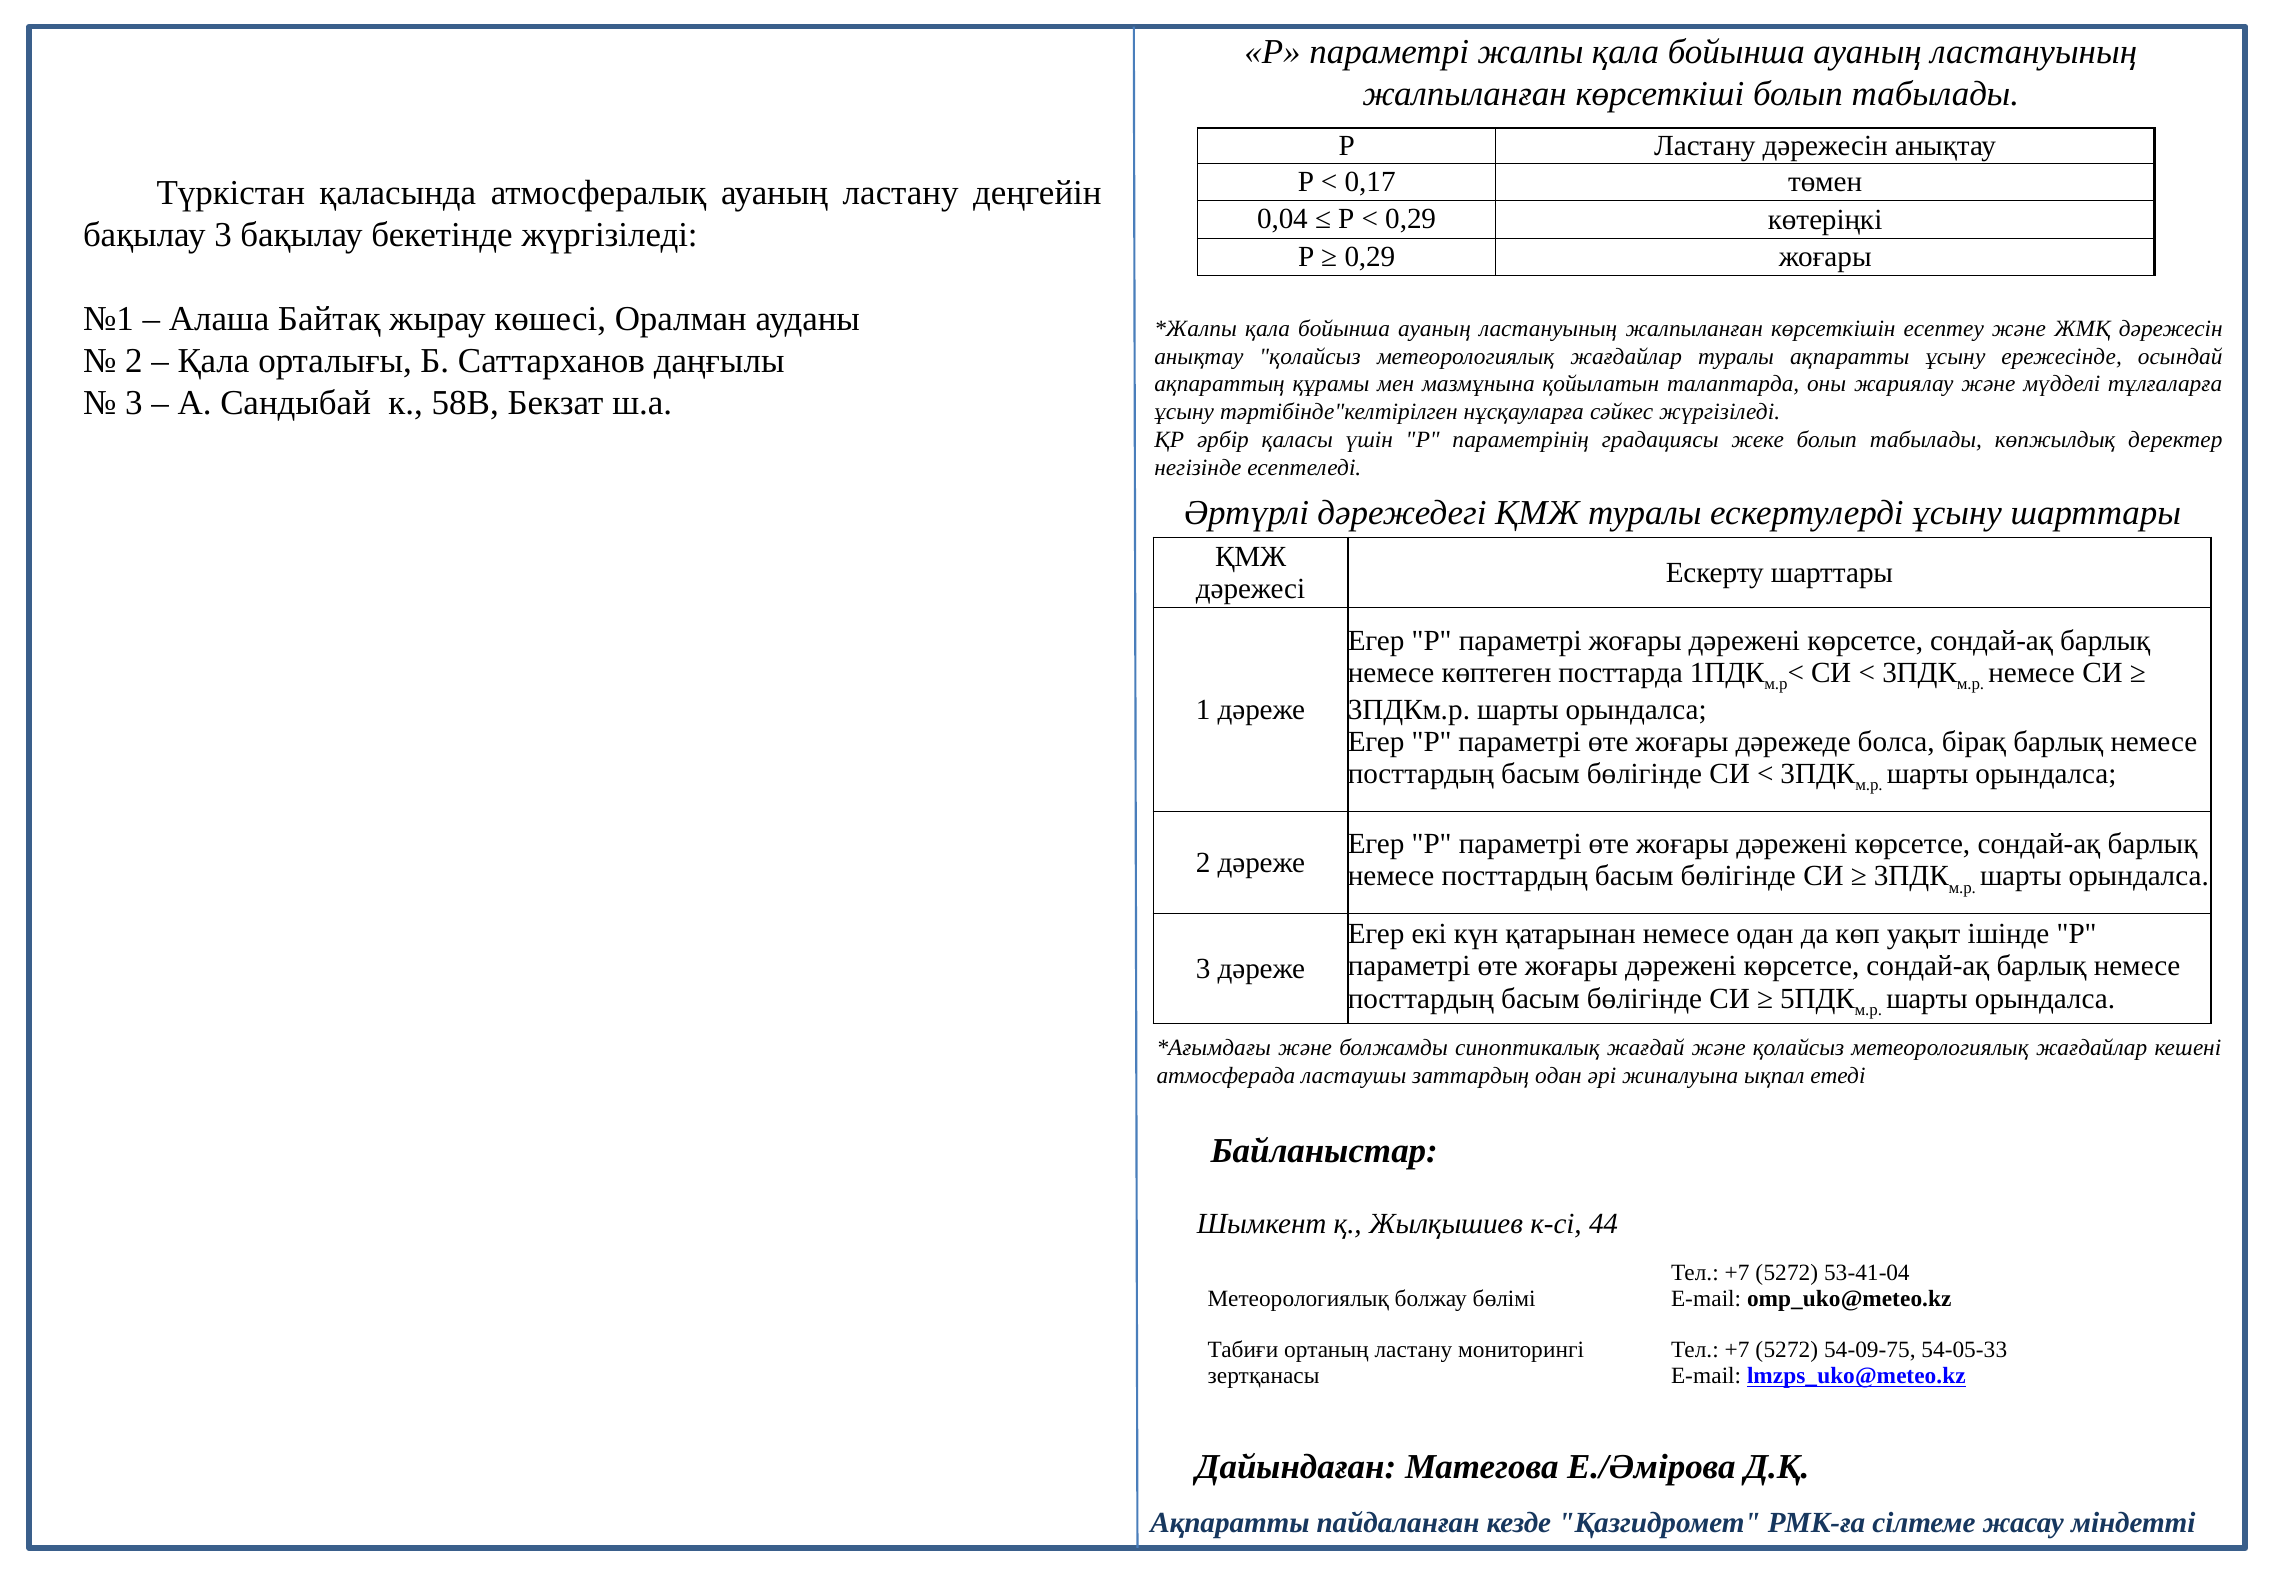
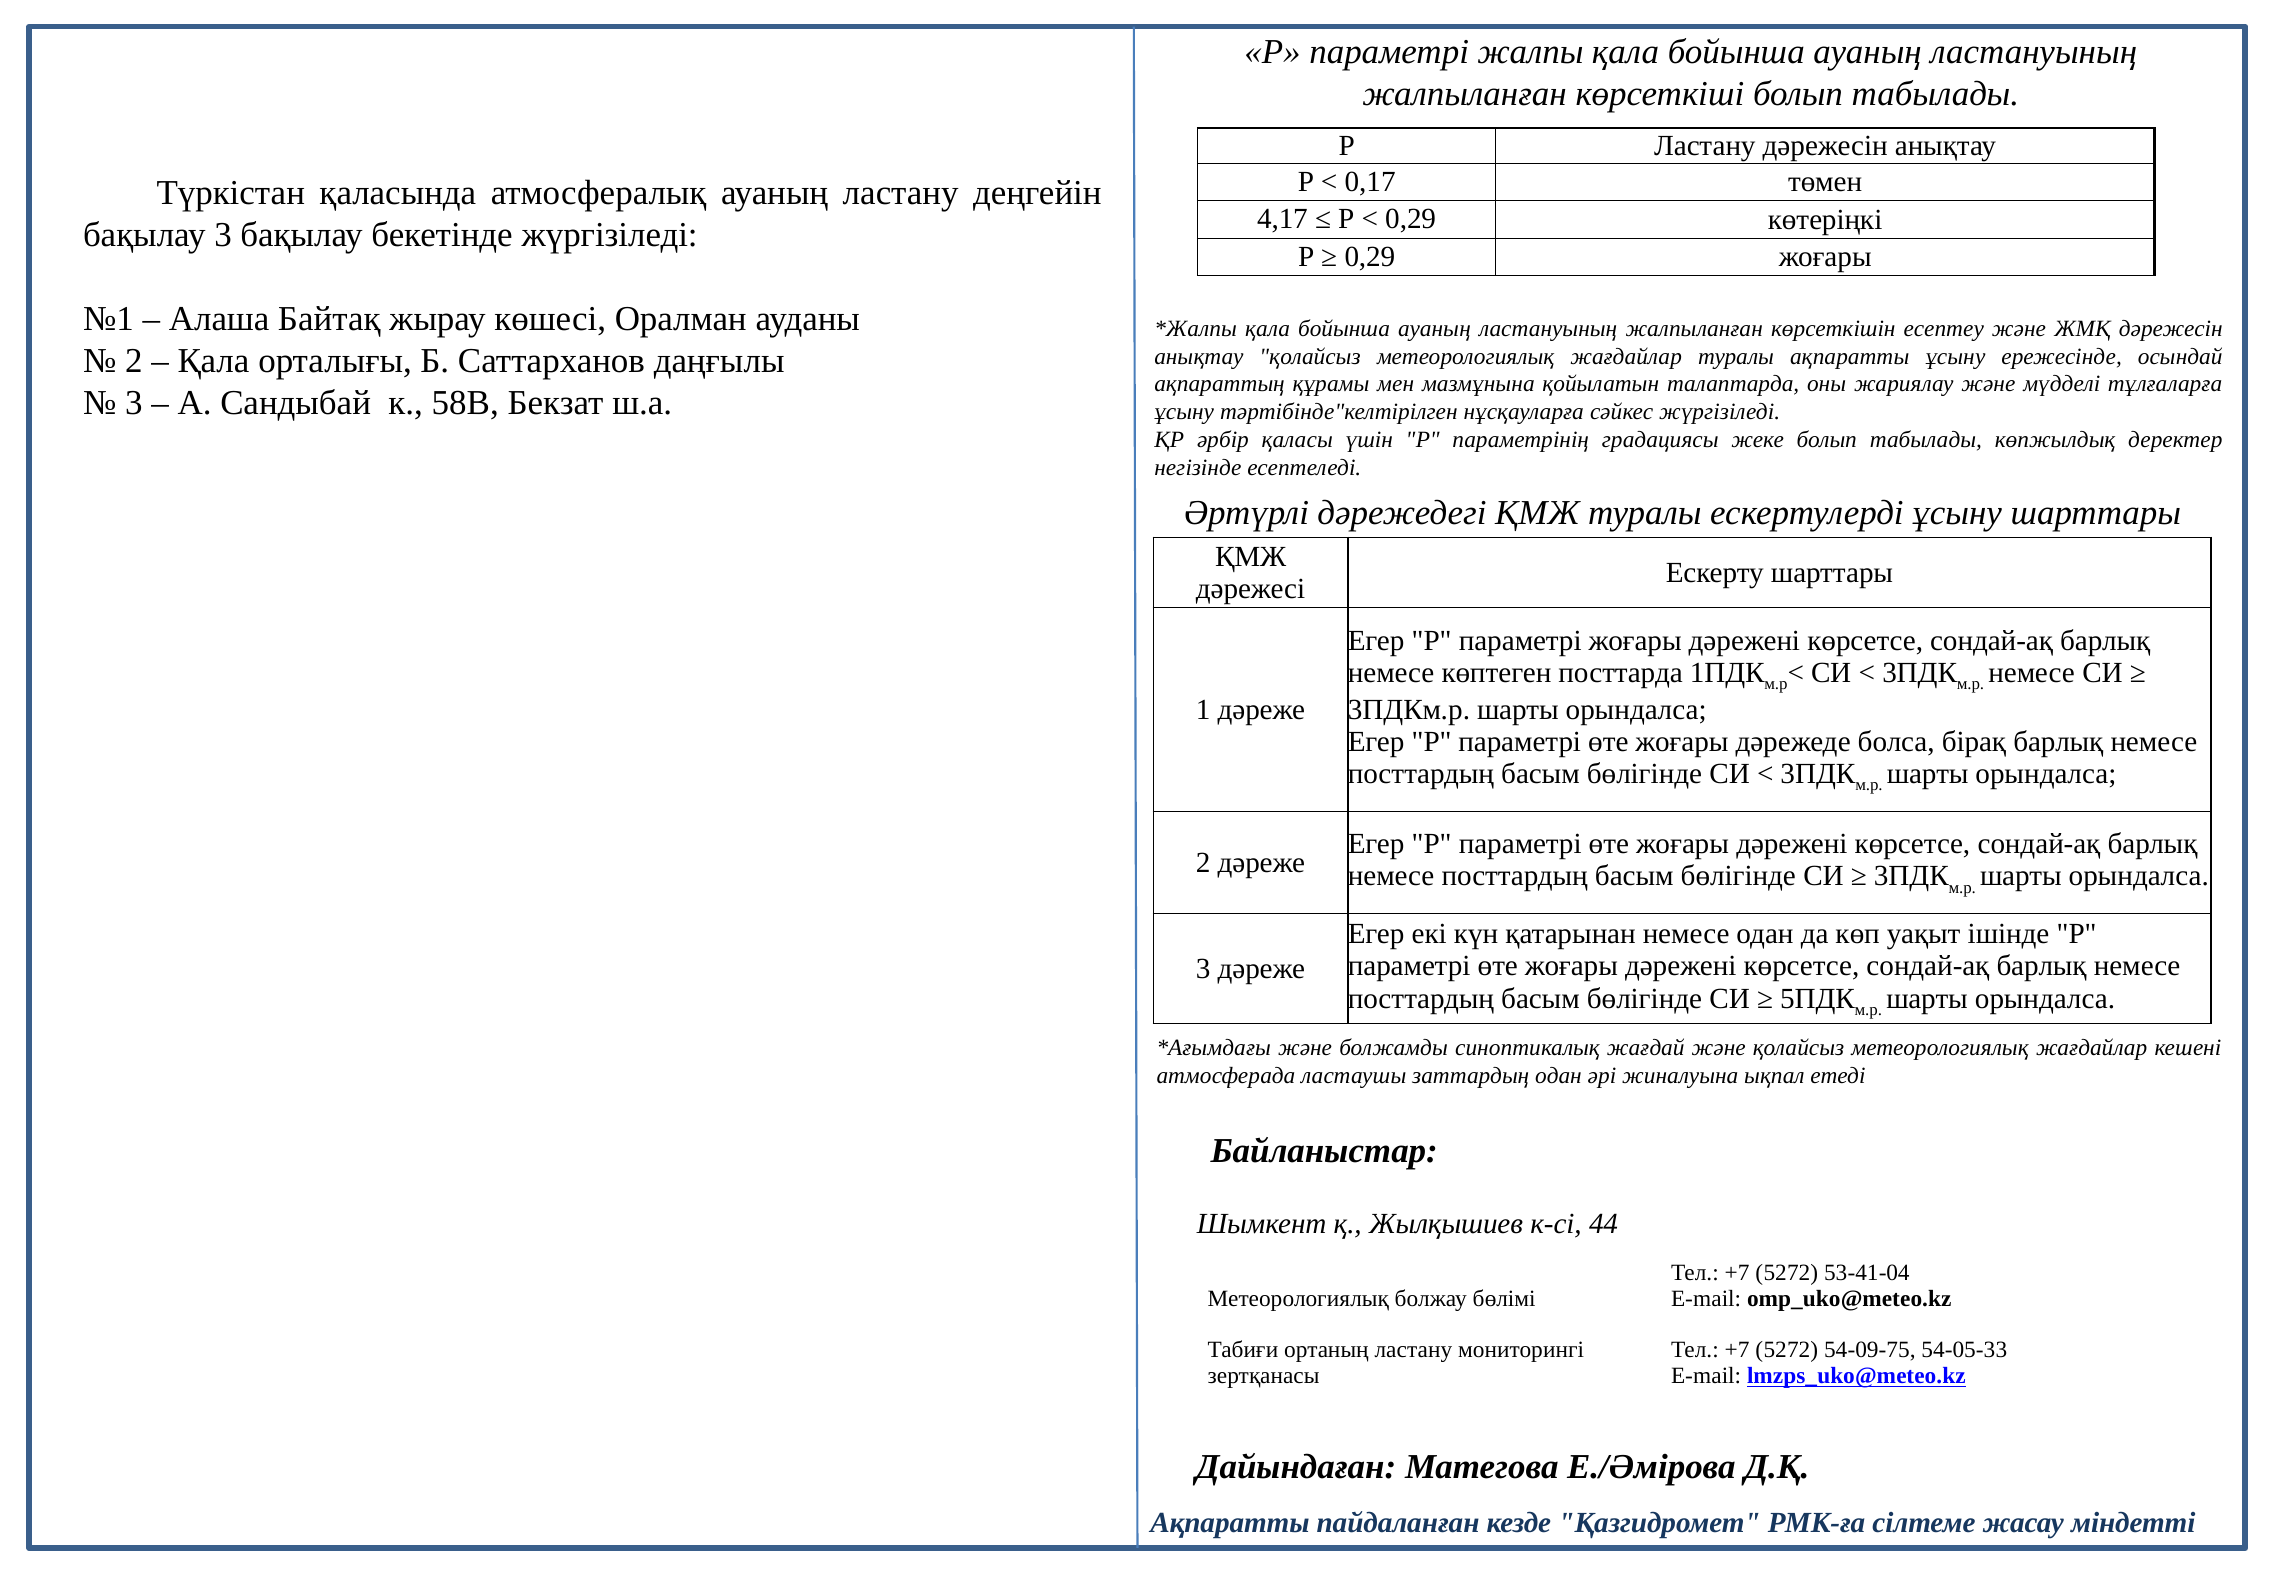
0,04: 0,04 -> 4,17 (1282, 219)
